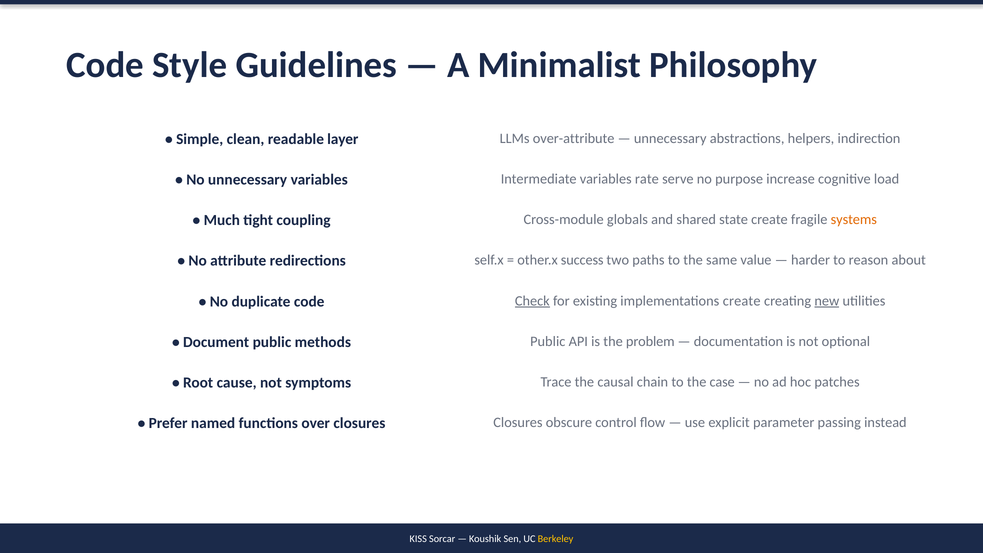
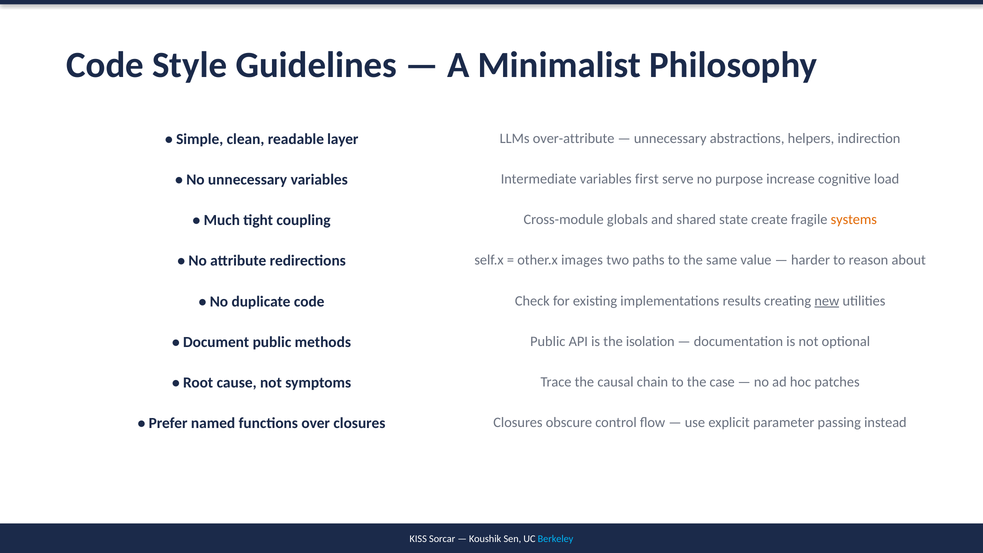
rate: rate -> first (647, 179)
success: success -> images (582, 260)
Check underline: present -> none (532, 301)
implementations create: create -> results (742, 301)
problem: problem -> isolation (650, 341)
Berkeley colour: yellow -> light blue (556, 539)
